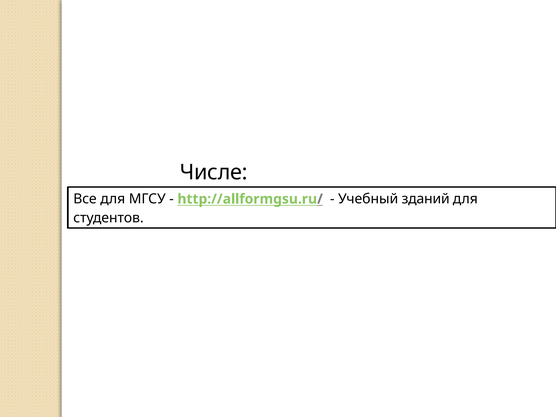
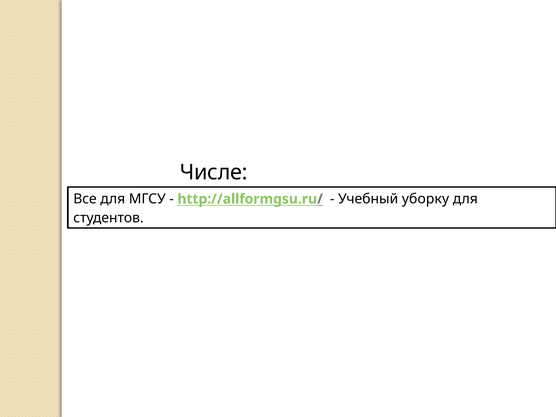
зданий: зданий -> уборку (425, 199)
